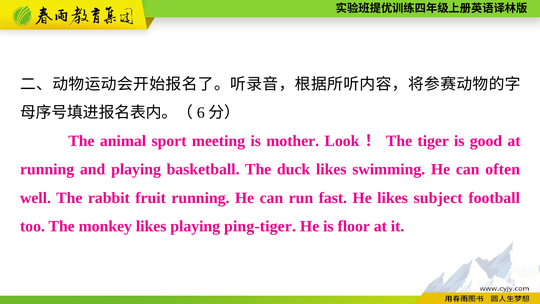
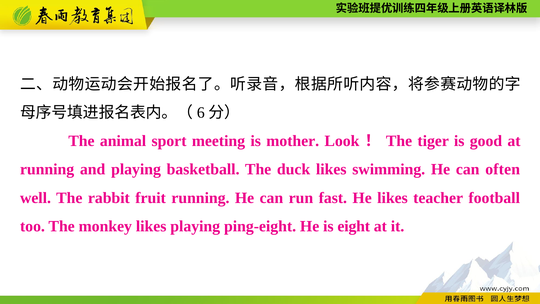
subject: subject -> teacher (438, 198)
ping-tiger: ping-tiger -> ping-eight (260, 226)
floor: floor -> eight (354, 226)
